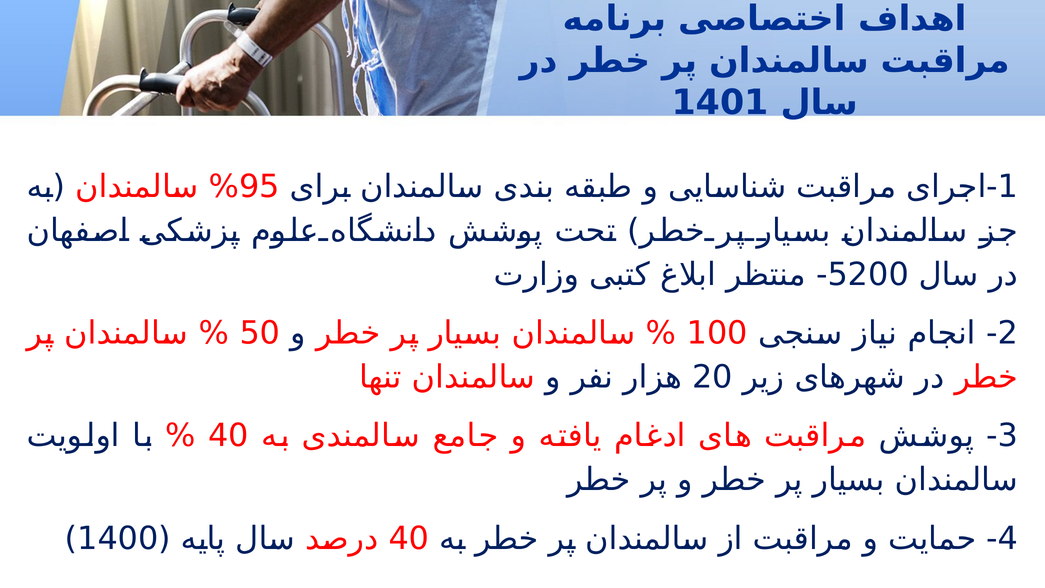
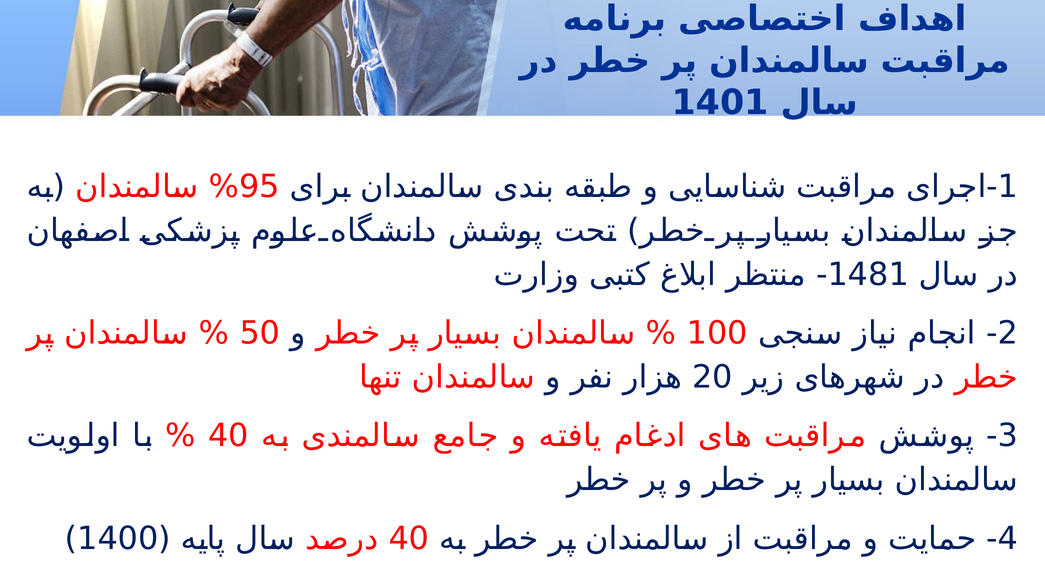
5200: 5200 -> 1481 (868, 275)
